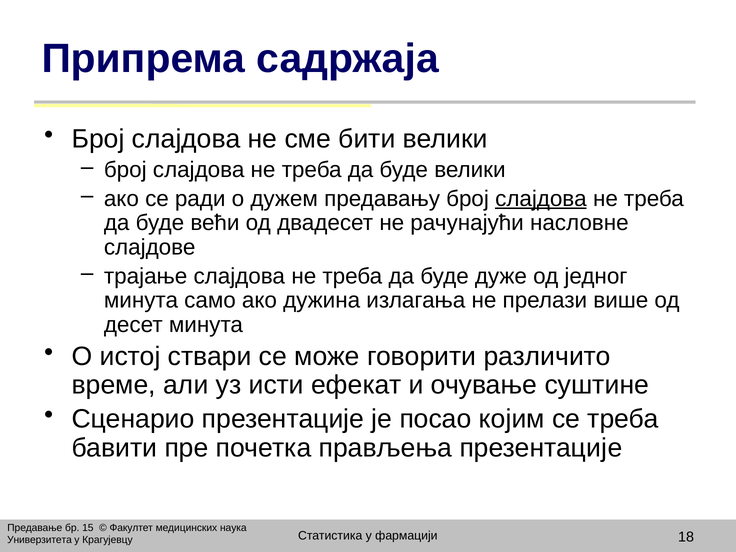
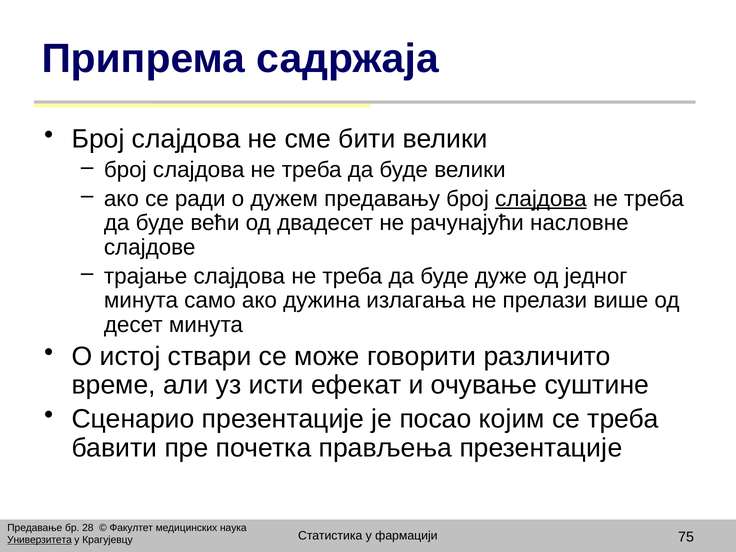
15: 15 -> 28 (88, 528)
Универзитета underline: none -> present (40, 540)
18: 18 -> 75 (686, 537)
